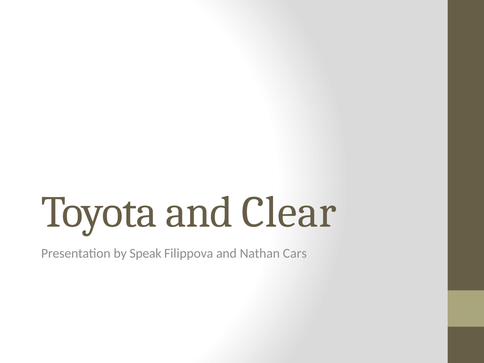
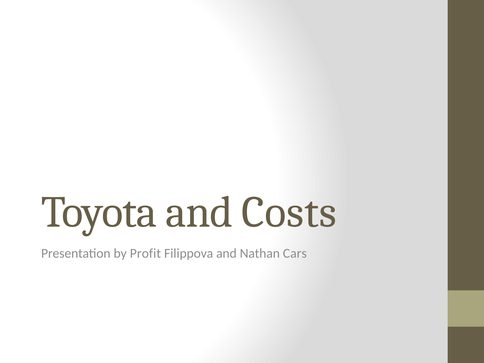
Clear: Clear -> Costs (289, 212)
Speak: Speak -> Profit (145, 253)
